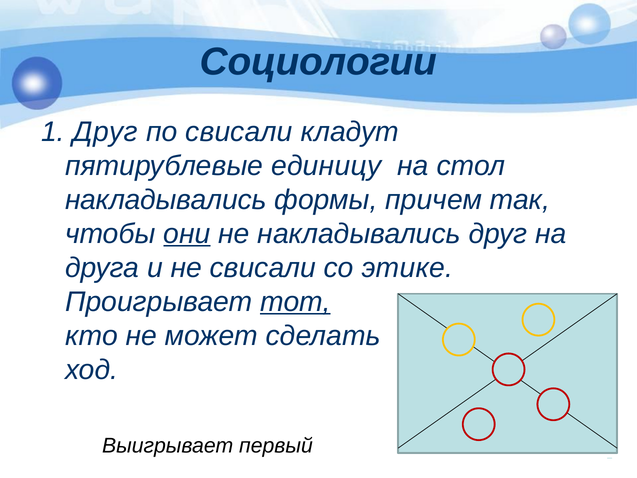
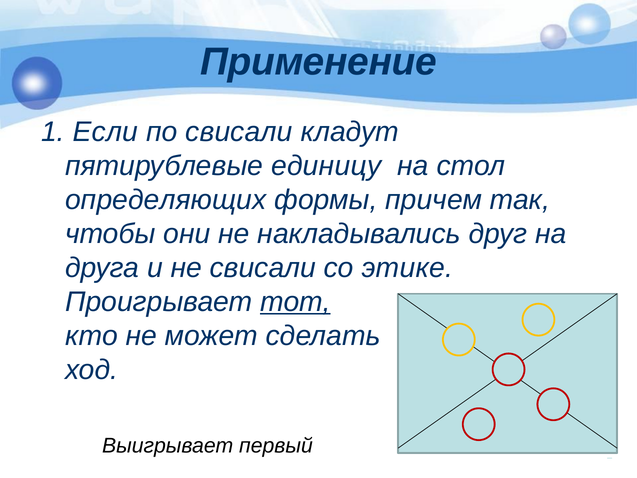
Социологии: Социологии -> Применение (319, 62)
1 Друг: Друг -> Если (105, 132)
накладывались: накладывались -> определяющих (166, 200)
они underline: present -> none (187, 234)
